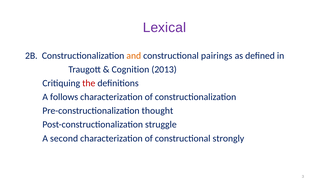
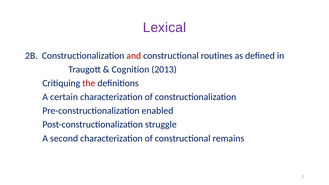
and colour: orange -> red (134, 56)
pairings: pairings -> routines (217, 56)
follows: follows -> certain (64, 97)
thought: thought -> enabled (157, 111)
strongly: strongly -> remains (228, 138)
